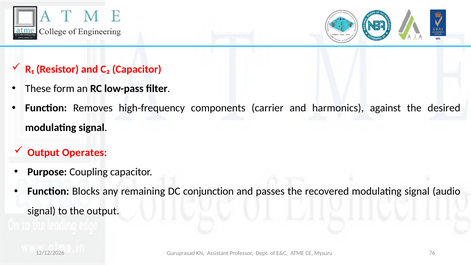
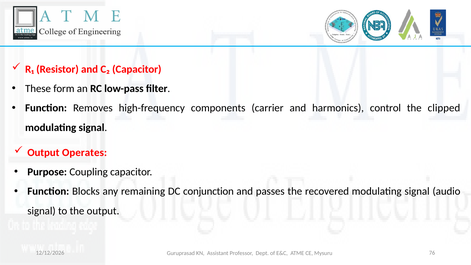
against: against -> control (385, 108)
desired: desired -> clipped (444, 108)
